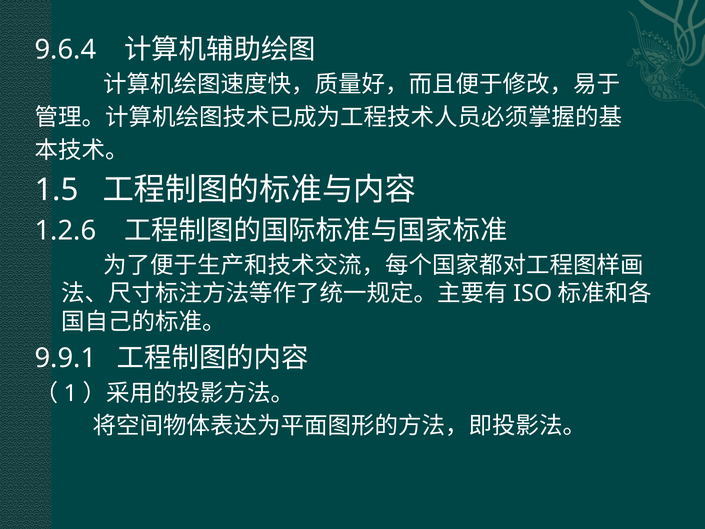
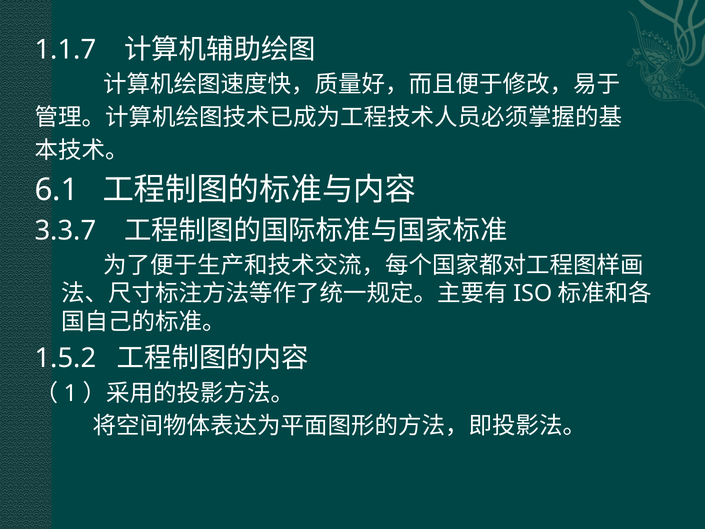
9.6.4: 9.6.4 -> 1.1.7 (65, 49)
1.5: 1.5 -> 6.1 (57, 190)
1.2.6: 1.2.6 -> 3.3.7 (65, 230)
9.9.1: 9.9.1 -> 1.5.2 (65, 358)
